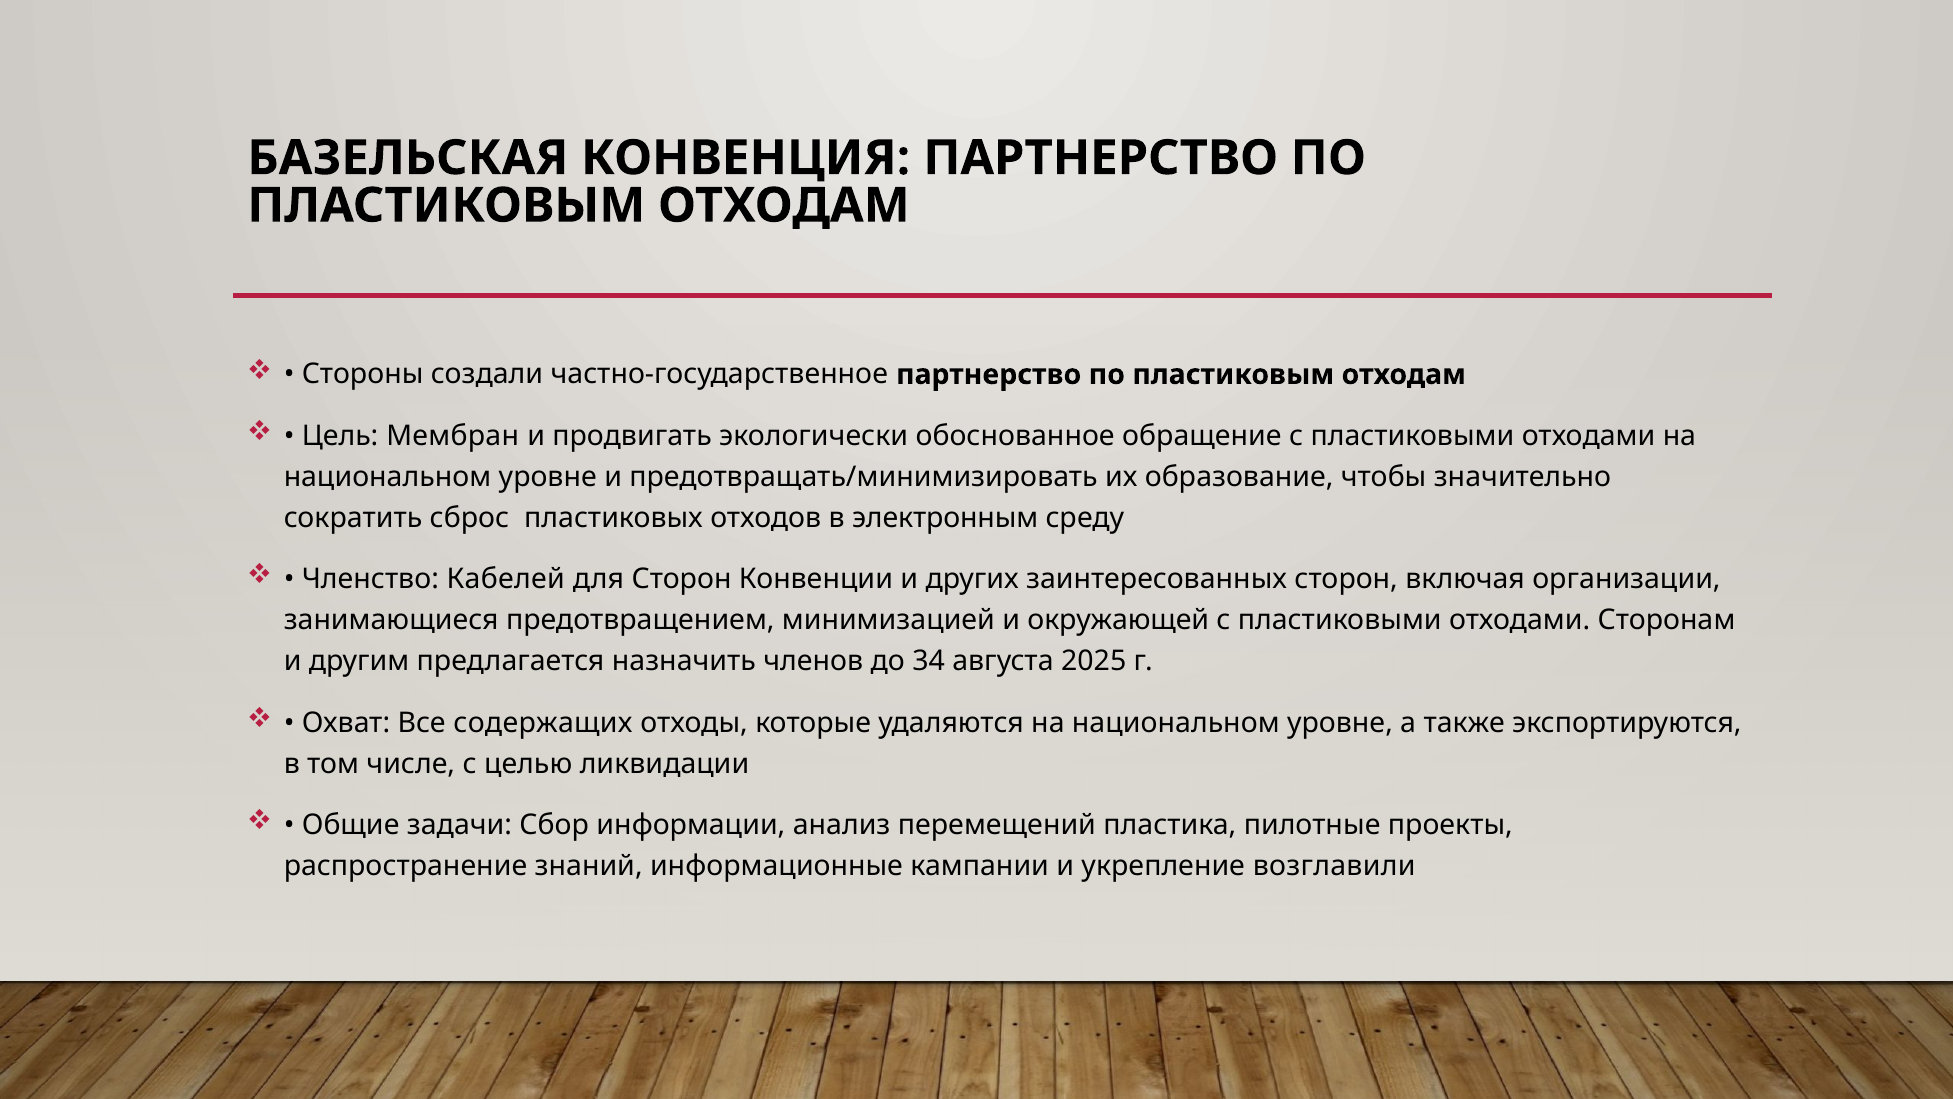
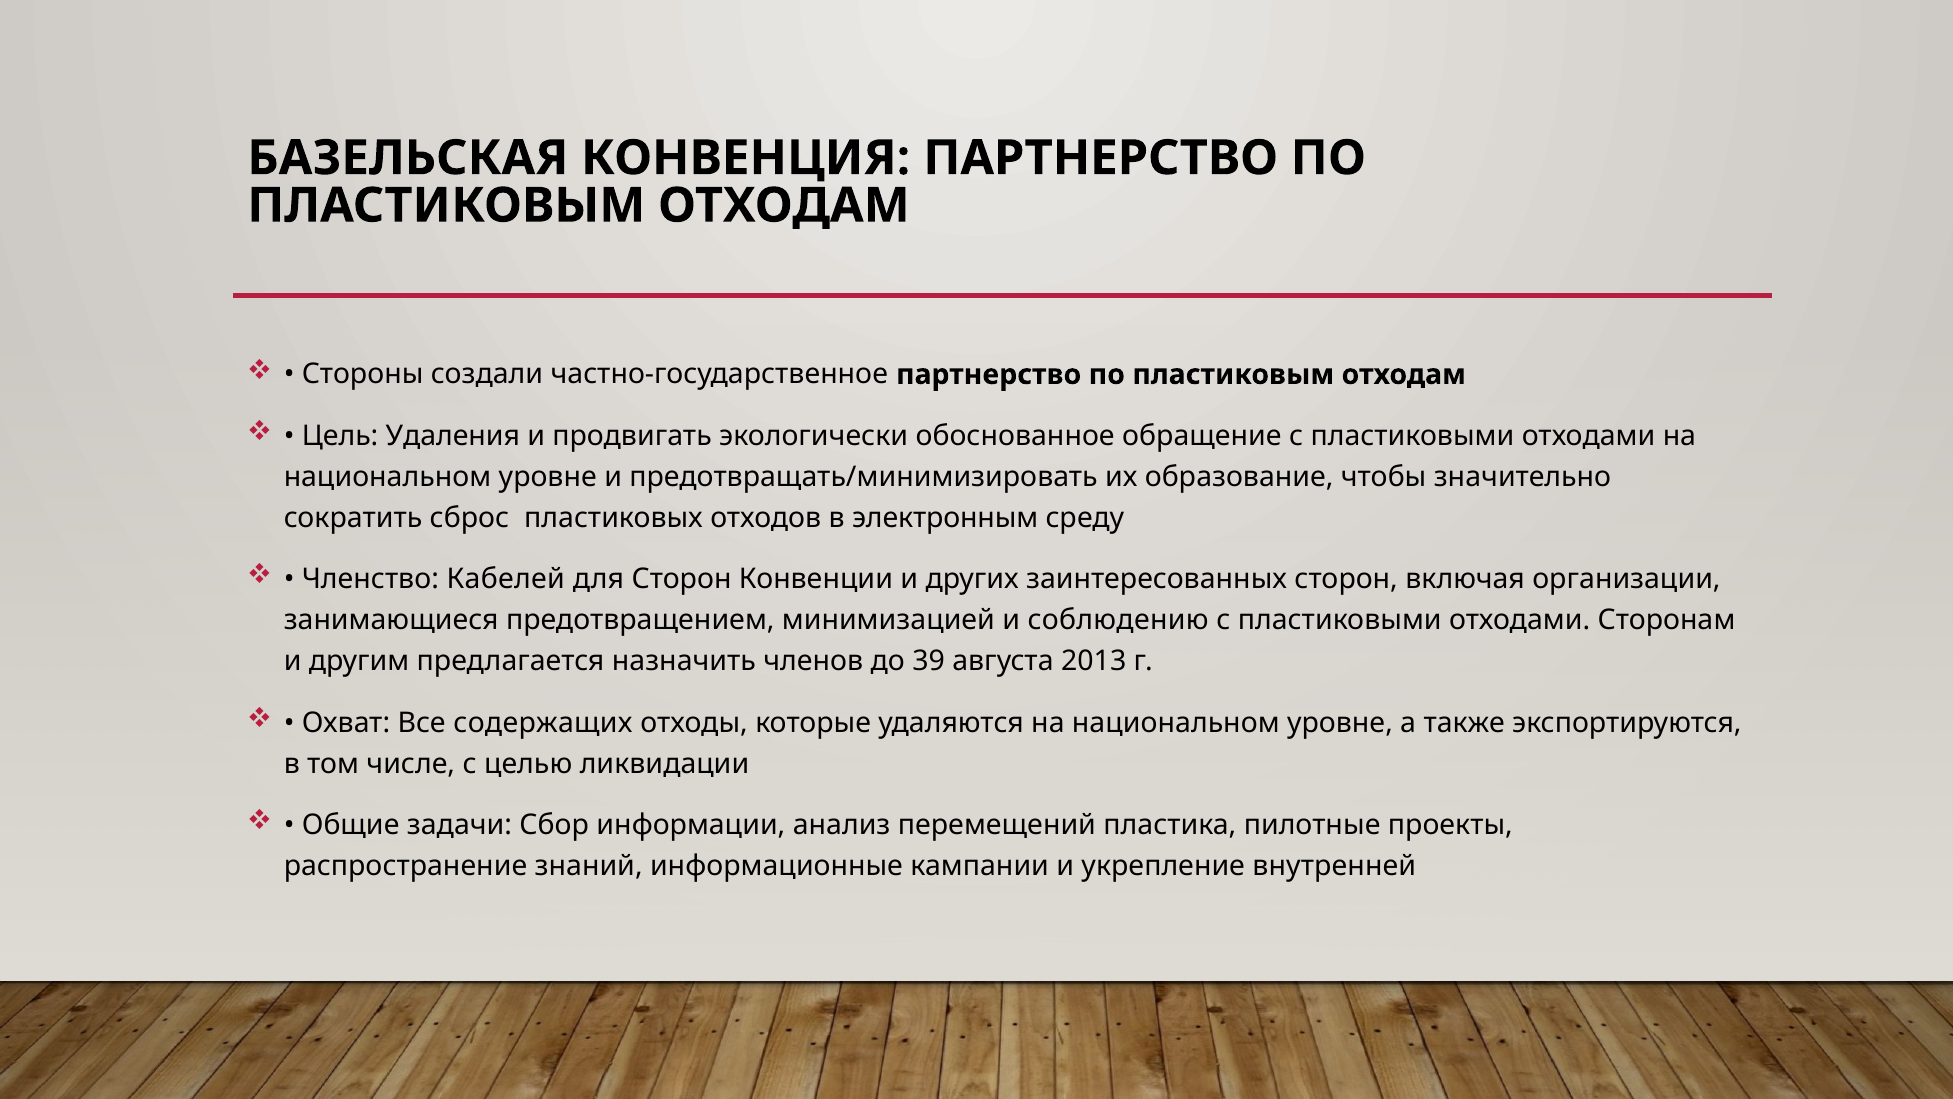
Мембран: Мембран -> Удаления (453, 436)
окружающей: окружающей -> соблюдению (1118, 620)
34: 34 -> 39 (929, 661)
2025: 2025 -> 2013 (1094, 661)
возглавили: возглавили -> внутренней (1334, 866)
